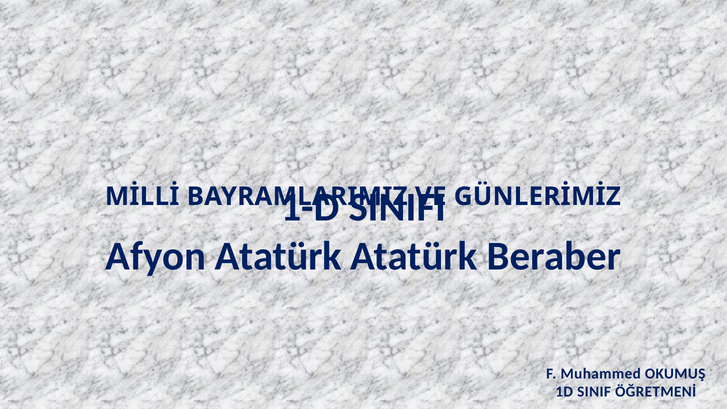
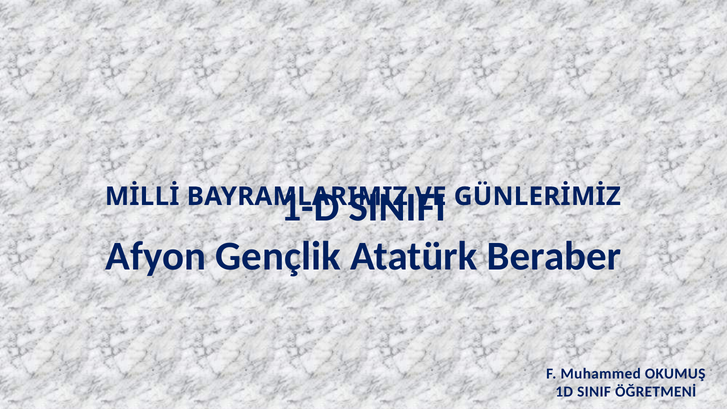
Afyon Atatürk: Atatürk -> Gençlik (278, 256)
